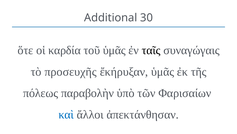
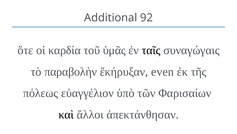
30: 30 -> 92 (147, 18)
προσευχῆς: προσευχῆς -> παραβολὴν (71, 71)
ἔκήρυξαν ὑμᾶς: ὑμᾶς -> even (162, 71)
παραβολὴν: παραβολὴν -> εὐαγγέλιον (87, 93)
καὶ colour: blue -> black (66, 114)
